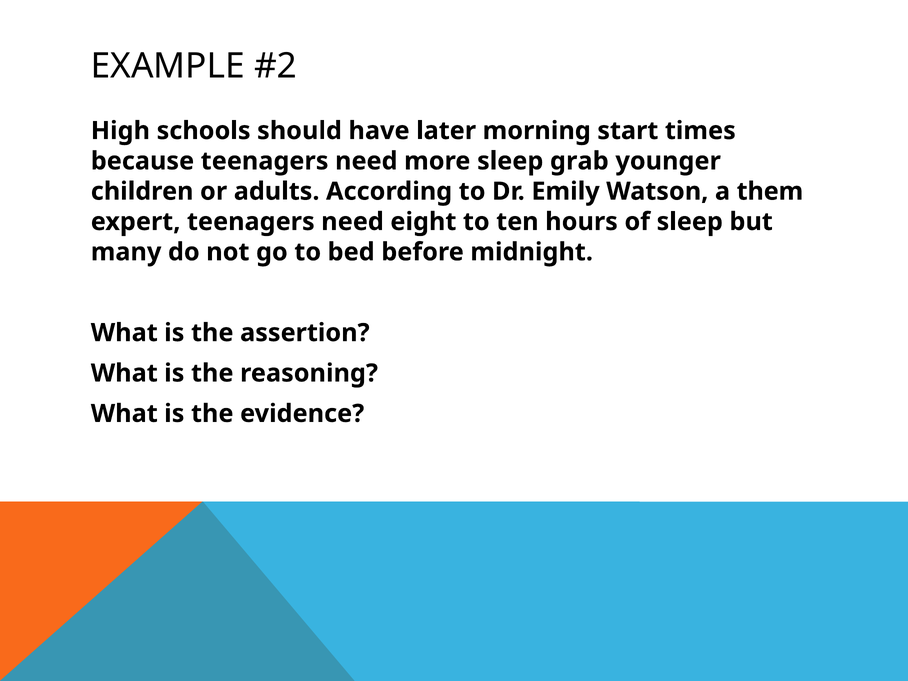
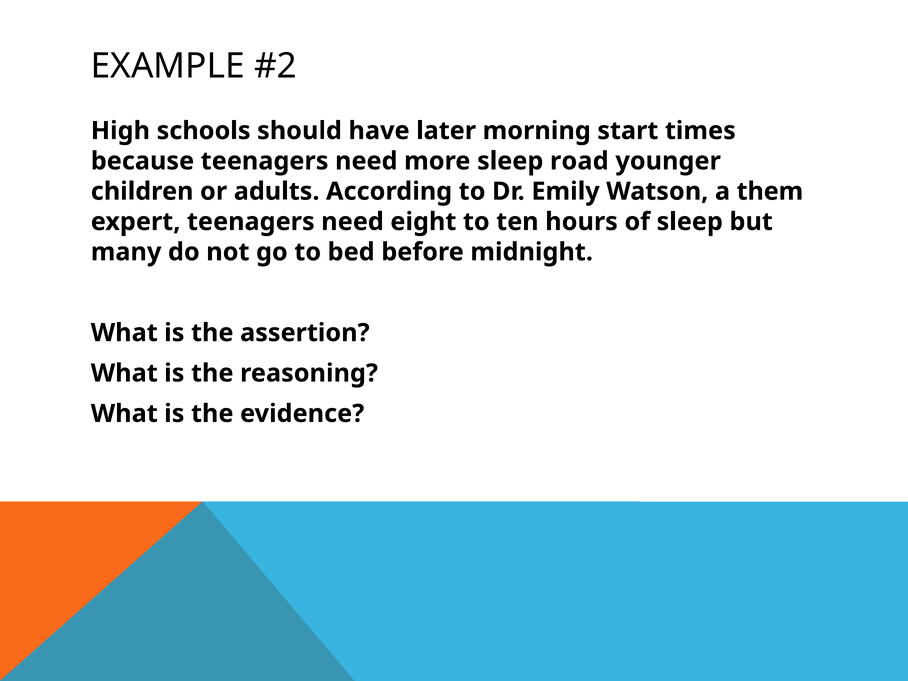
grab: grab -> road (579, 161)
